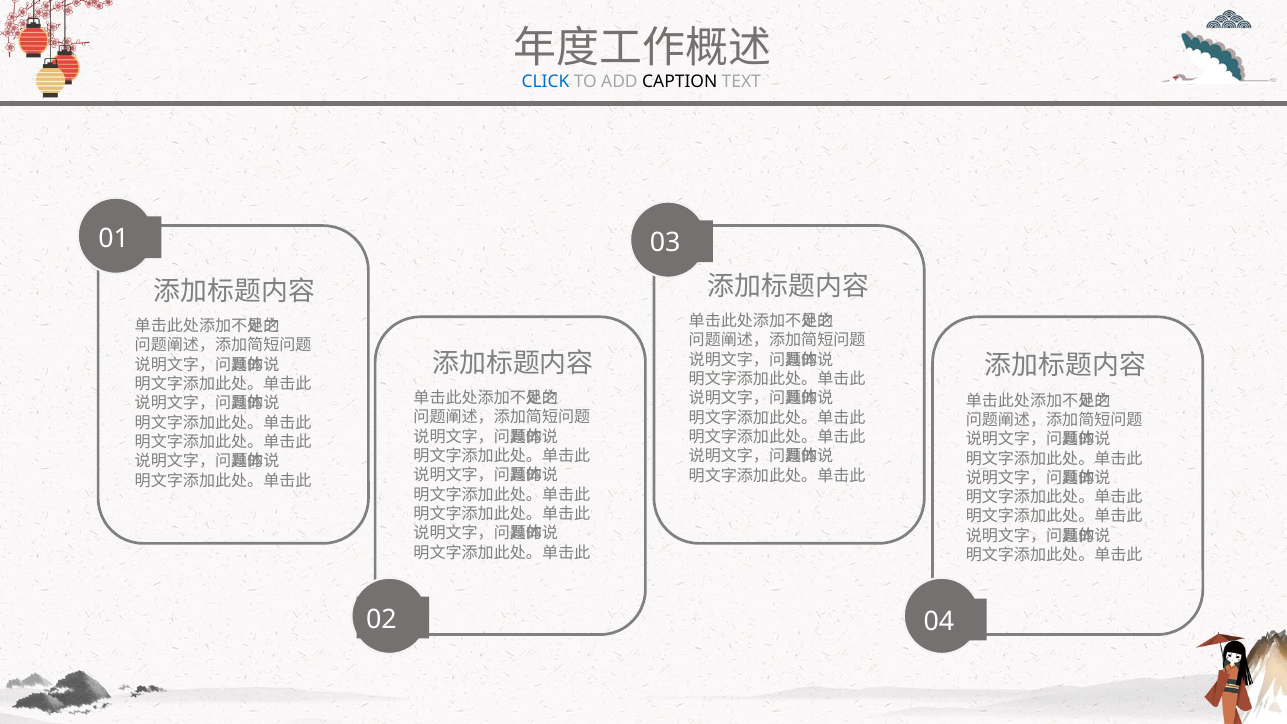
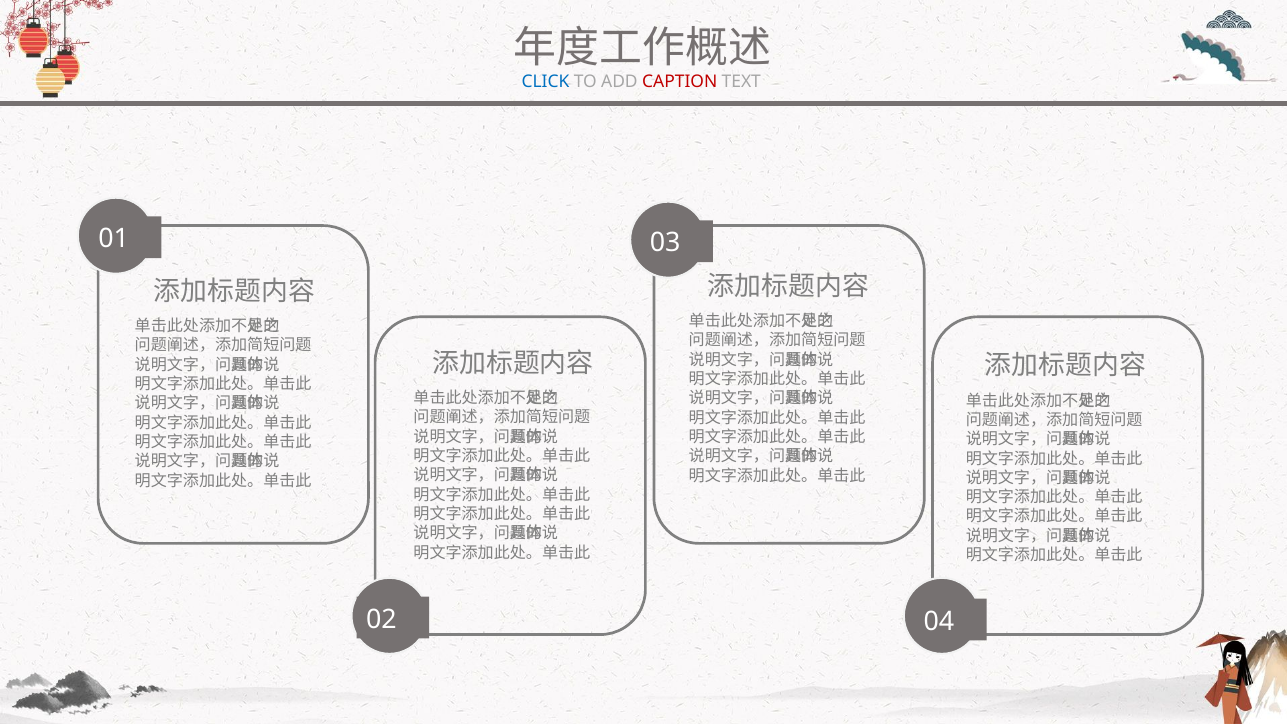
CAPTION colour: black -> red (680, 82)
